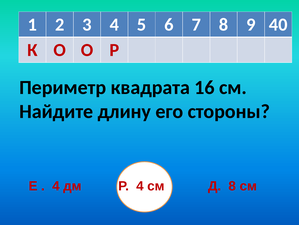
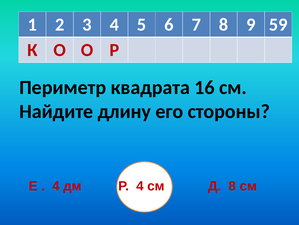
40: 40 -> 59 (278, 25)
